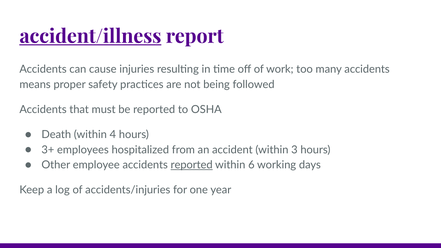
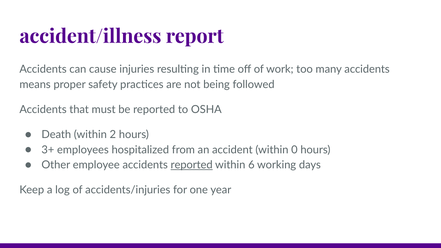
accident/illness underline: present -> none (90, 36)
4: 4 -> 2 (113, 135)
3: 3 -> 0 (294, 150)
